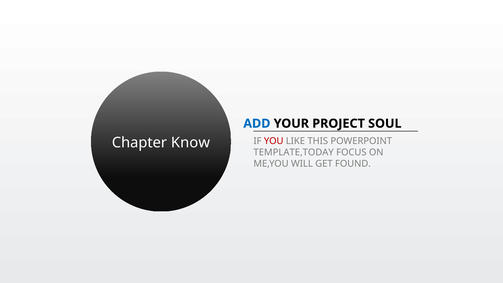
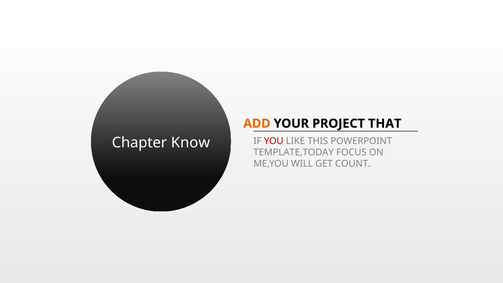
ADD colour: blue -> orange (257, 124)
SOUL: SOUL -> THAT (385, 124)
FOUND: FOUND -> COUNT (353, 164)
